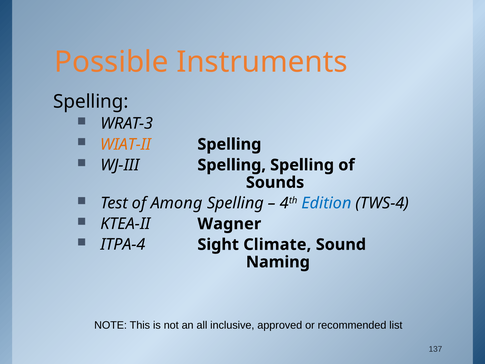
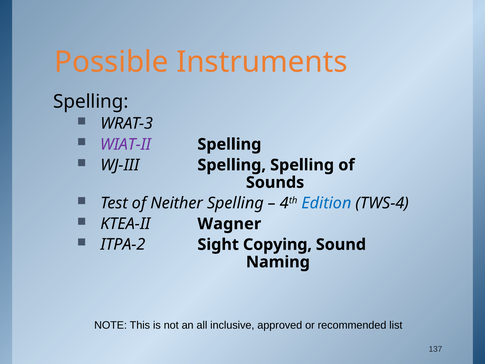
WIAT-II colour: orange -> purple (126, 144)
Among: Among -> Neither (177, 203)
ITPA-4: ITPA-4 -> ITPA-2 (123, 244)
Climate: Climate -> Copying (277, 244)
